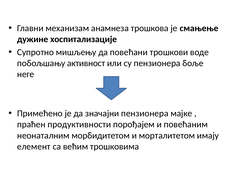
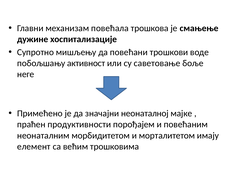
анамнеза: анамнеза -> повећала (110, 28)
су пензионера: пензионера -> саветовање (157, 63)
значајни пензионера: пензионера -> неонаталној (145, 113)
